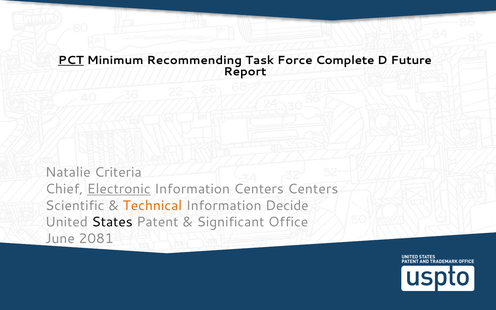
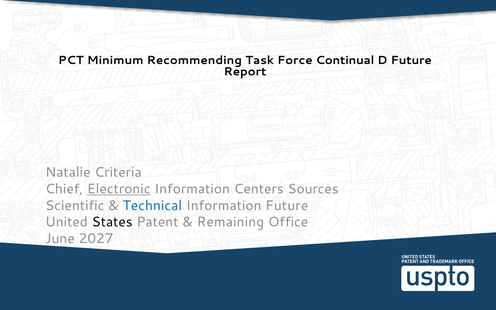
PCT underline: present -> none (71, 60)
Complete: Complete -> Continual (345, 60)
Centers Centers: Centers -> Sources (313, 189)
Technical colour: orange -> blue (152, 206)
Information Decide: Decide -> Future (287, 206)
Significant: Significant -> Remaining (230, 222)
2081: 2081 -> 2027 (96, 239)
